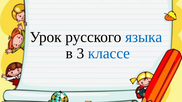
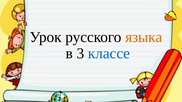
языка colour: blue -> orange (144, 37)
